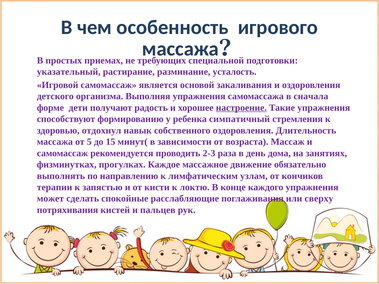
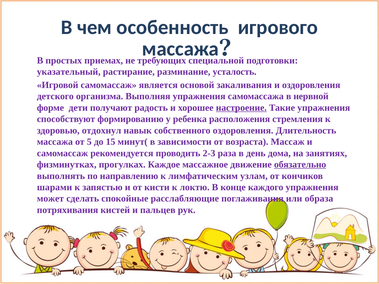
сначала: сначала -> нервной (311, 96)
симпатичный: симпатичный -> расположения (240, 119)
обязательно underline: none -> present (300, 165)
терапии: терапии -> шарами (55, 187)
сверху: сверху -> образа (319, 199)
